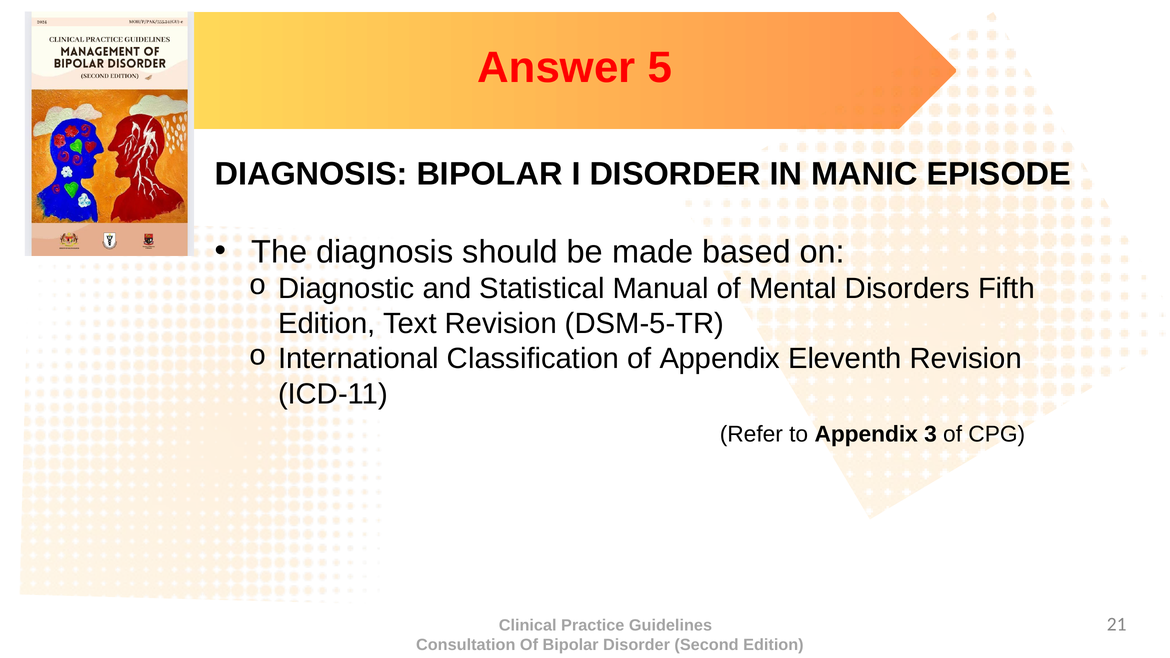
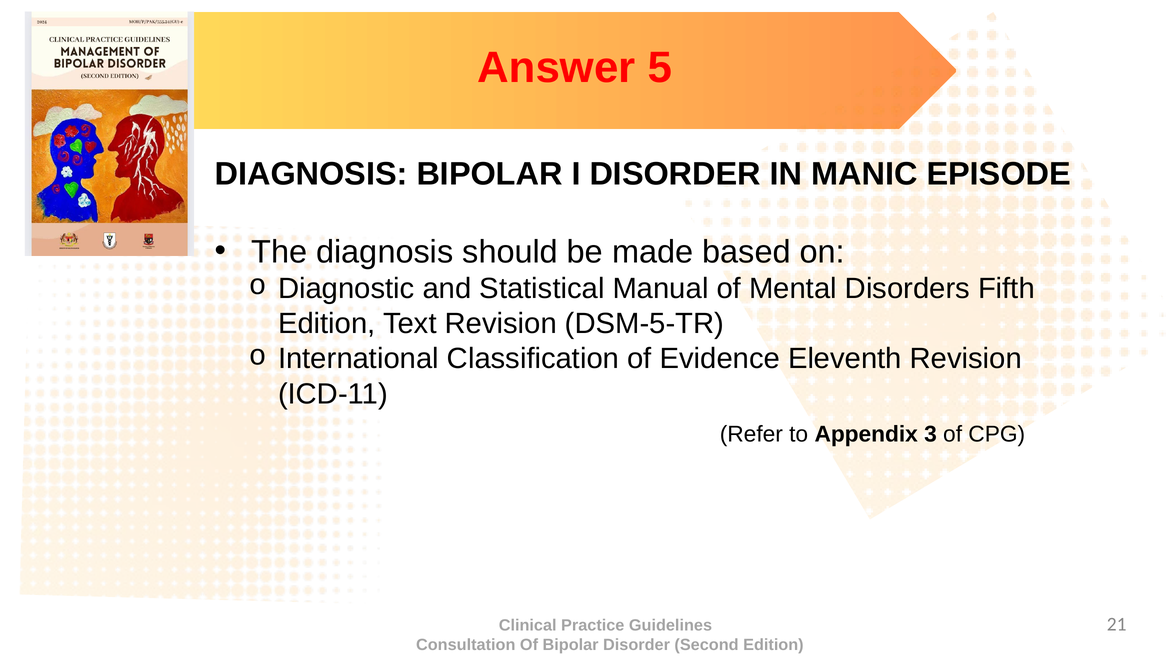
of Appendix: Appendix -> Evidence (720, 359)
